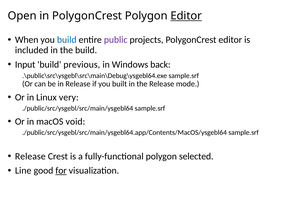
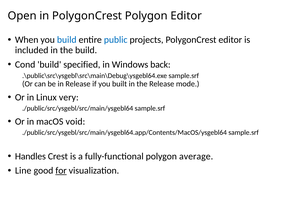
Editor underline: present -> none (186, 16)
public colour: purple -> blue (116, 40)
Input: Input -> Cond (25, 65)
previous: previous -> specified (82, 65)
Release: Release -> Handles (30, 156)
selected: selected -> average (196, 156)
